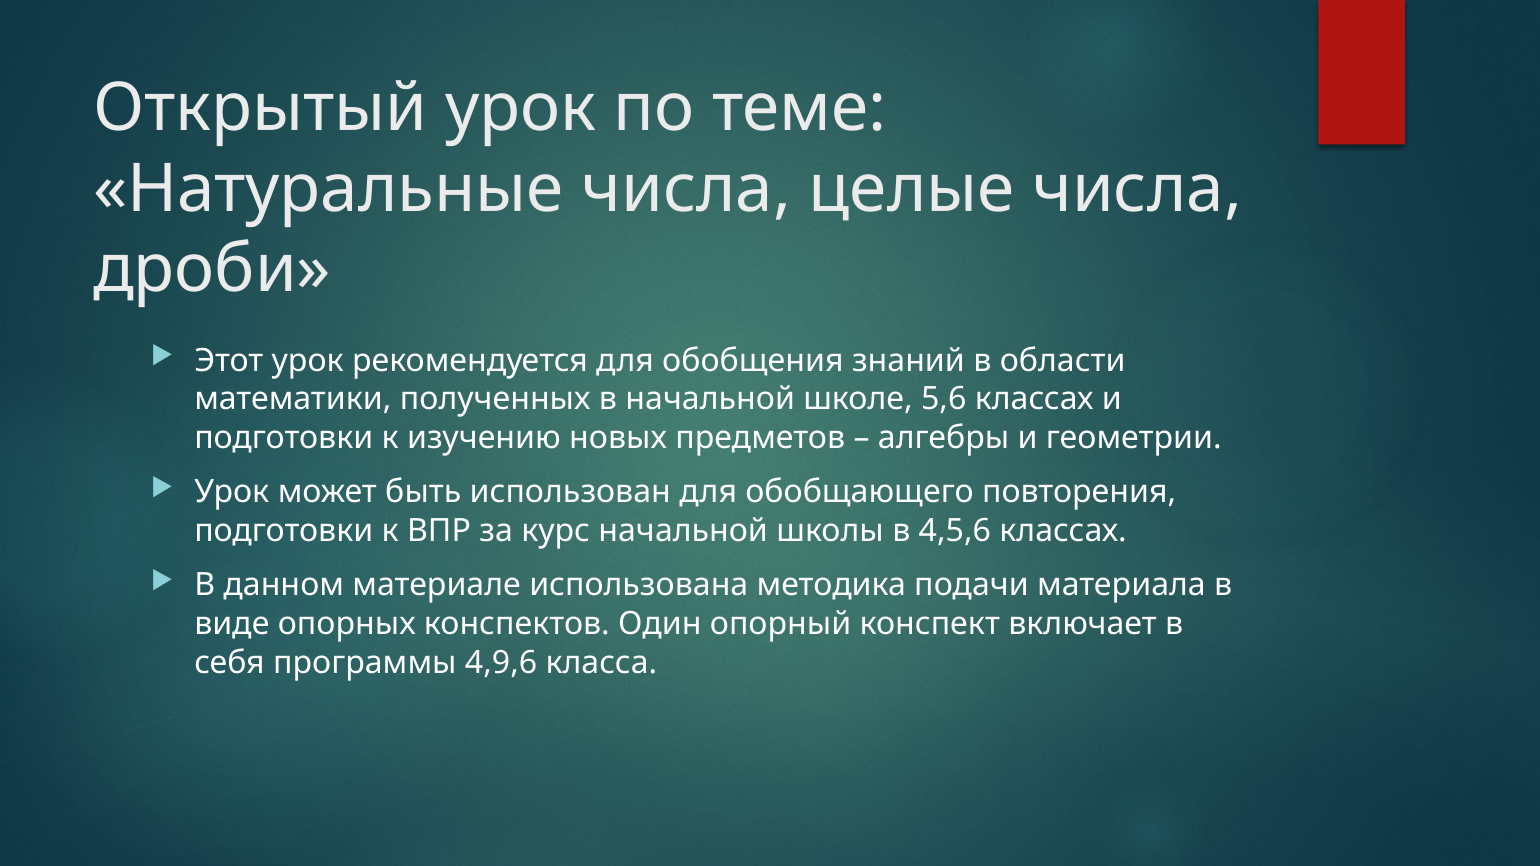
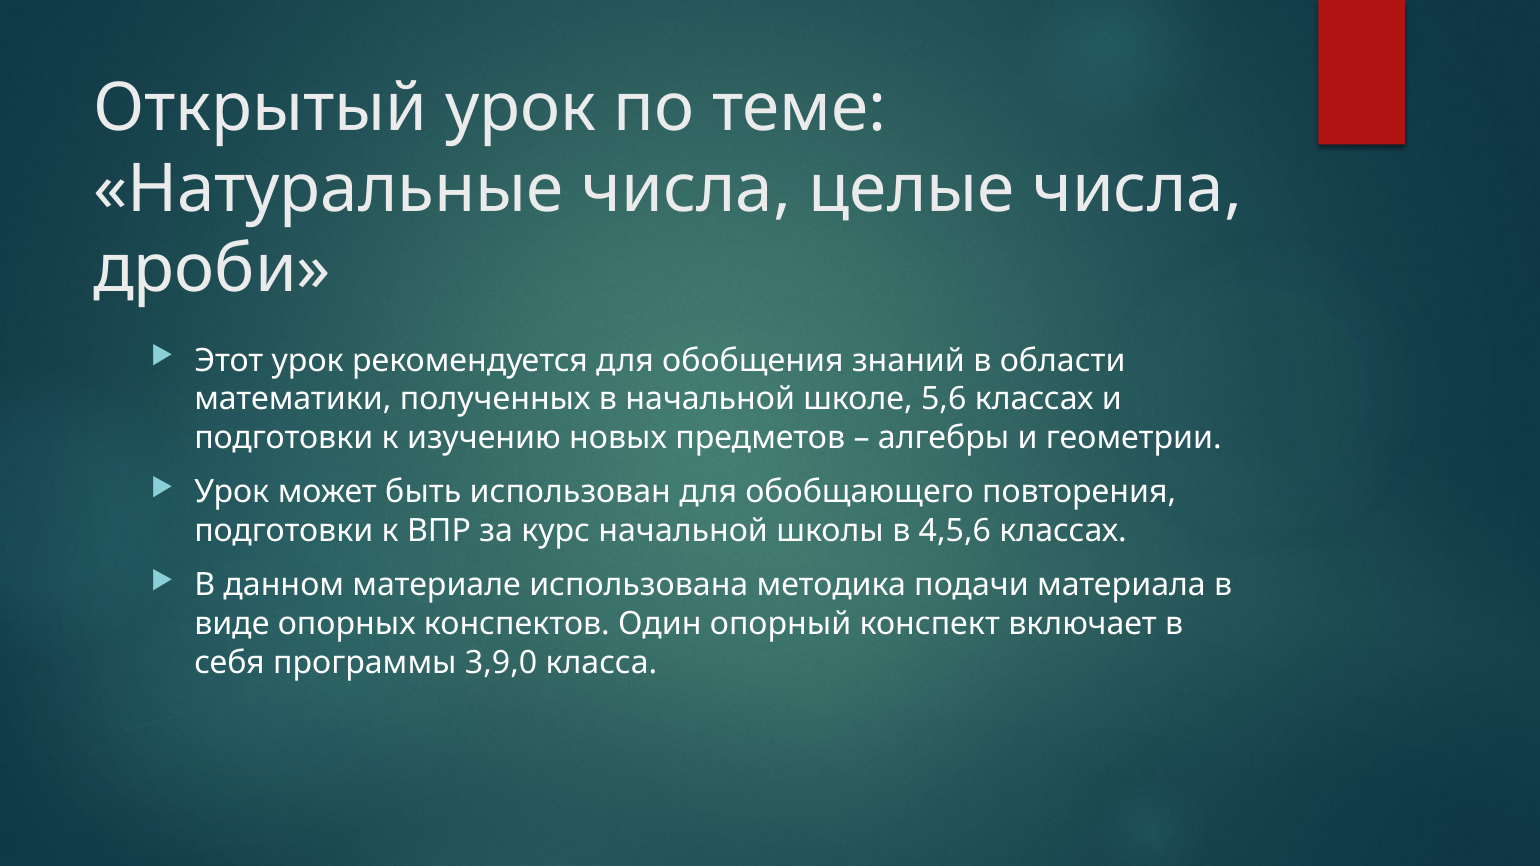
4,9,6: 4,9,6 -> 3,9,0 (501, 663)
